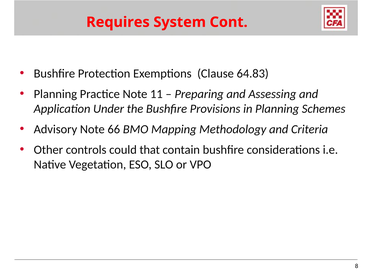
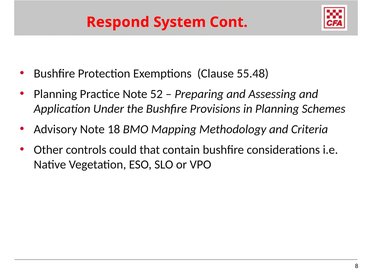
Requires: Requires -> Respond (118, 22)
64.83: 64.83 -> 55.48 (253, 73)
11: 11 -> 52 (156, 94)
66: 66 -> 18 (114, 129)
